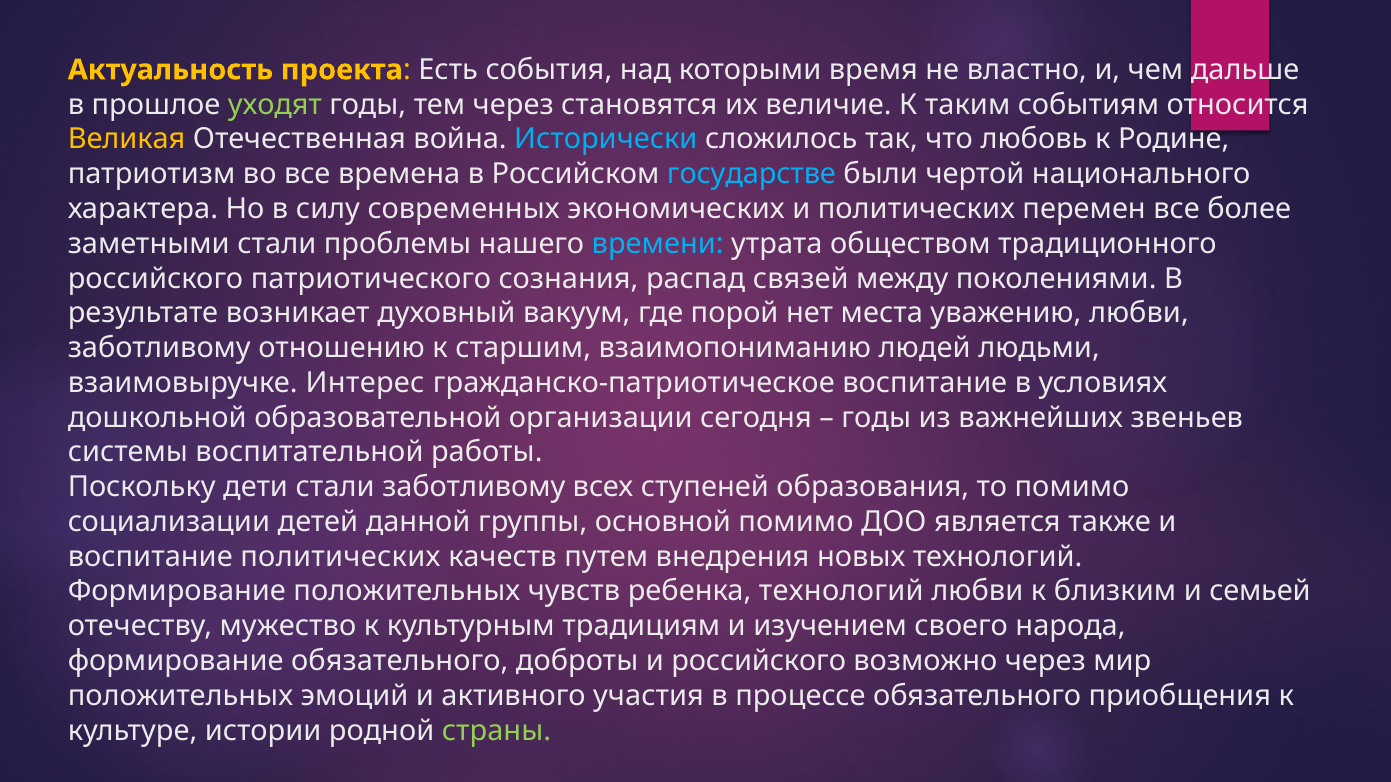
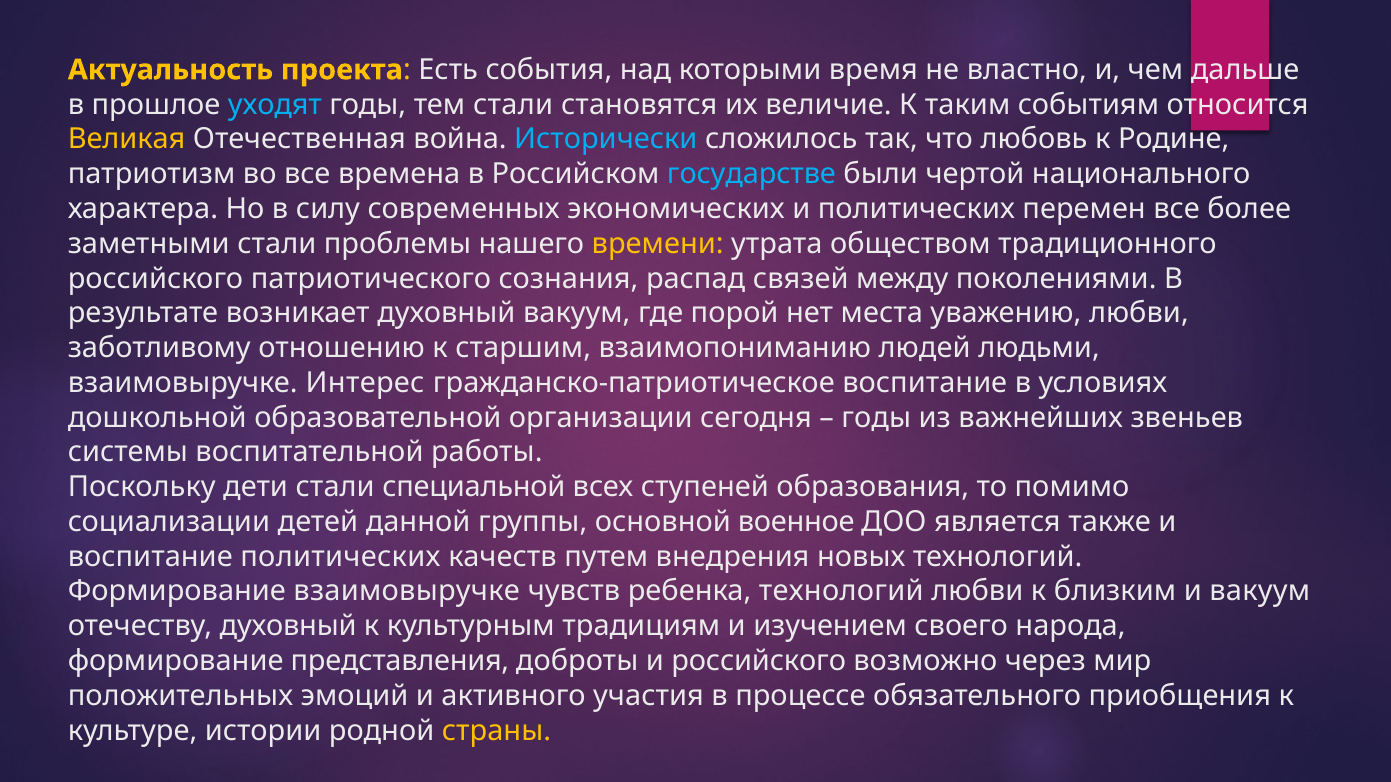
уходят colour: light green -> light blue (275, 105)
тем через: через -> стали (513, 105)
времени colour: light blue -> yellow (658, 244)
стали заботливому: заботливому -> специальной (474, 487)
основной помимо: помимо -> военное (796, 522)
Формирование положительных: положительных -> взаимовыручке (407, 592)
и семьей: семьей -> вакуум (1260, 592)
отечеству мужество: мужество -> духовный (288, 626)
формирование обязательного: обязательного -> представления (400, 661)
страны colour: light green -> yellow (496, 731)
